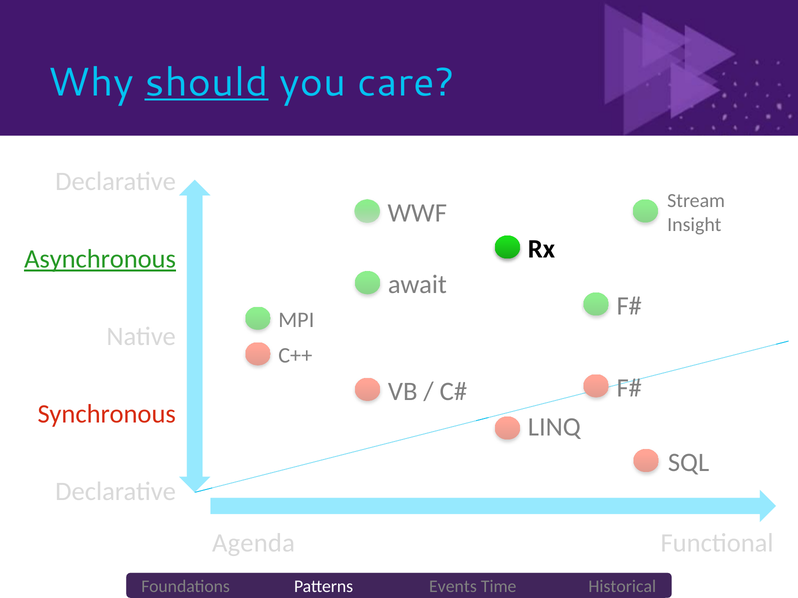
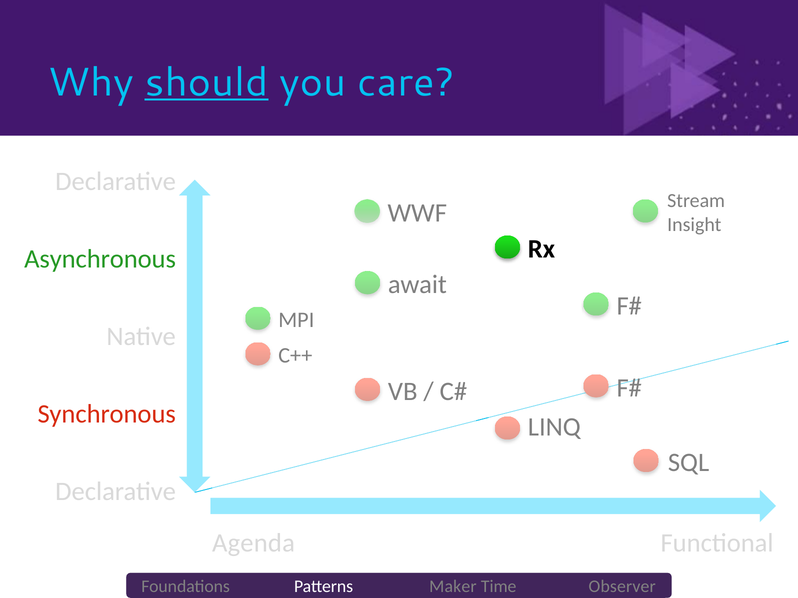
Asynchronous underline: present -> none (100, 259)
Events: Events -> Maker (453, 587)
Historical: Historical -> Observer (622, 587)
